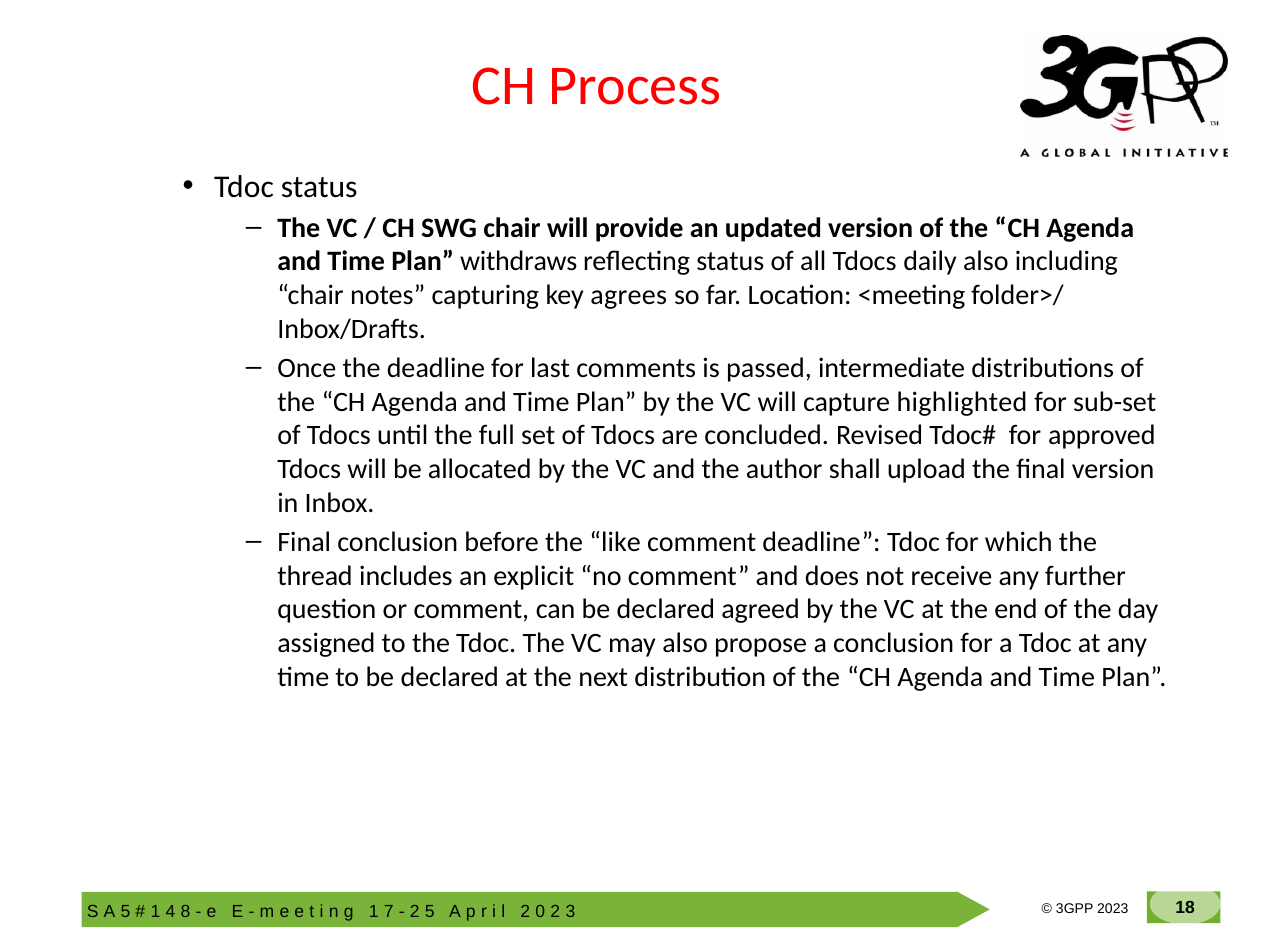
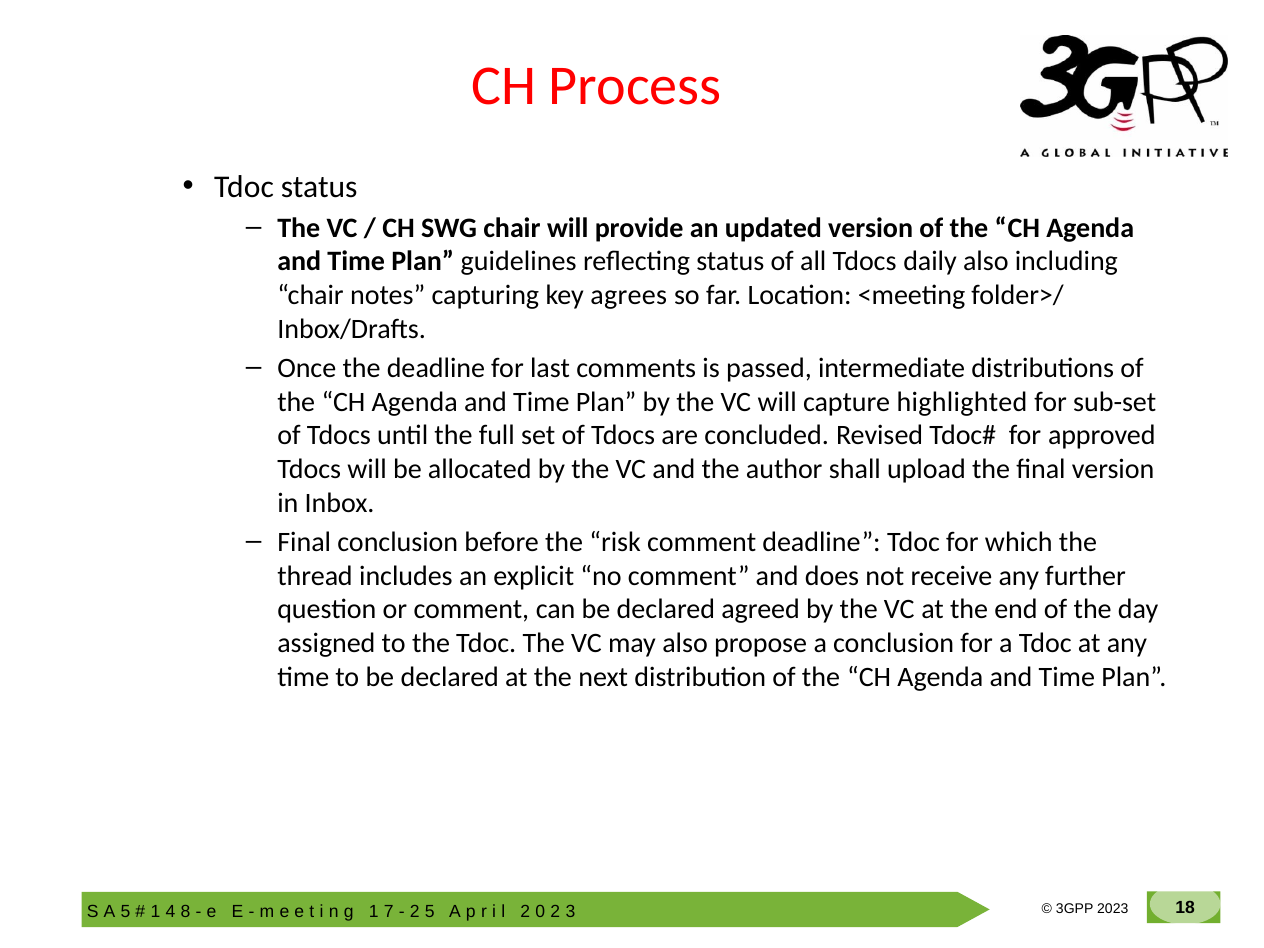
withdraws: withdraws -> guidelines (519, 262)
like: like -> risk (615, 542)
